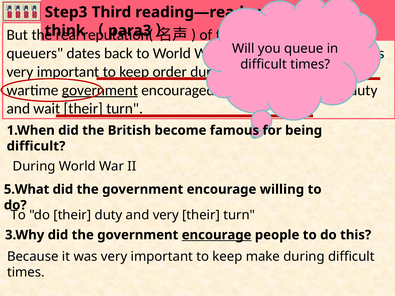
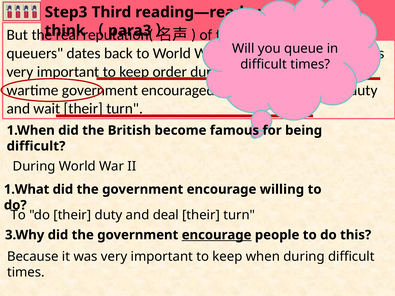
government underline: present -> none (100, 90)
5.What: 5.What -> 1.What (27, 190)
and very: very -> deal (166, 215)
make: make -> when (263, 257)
